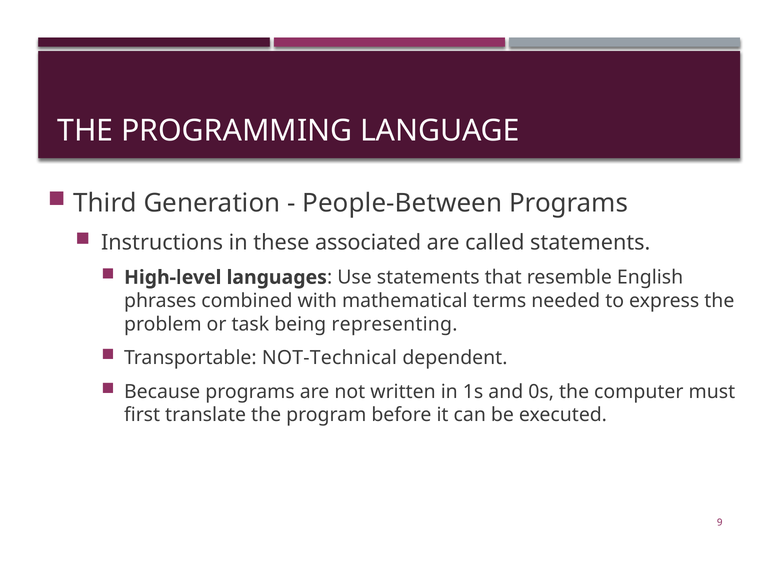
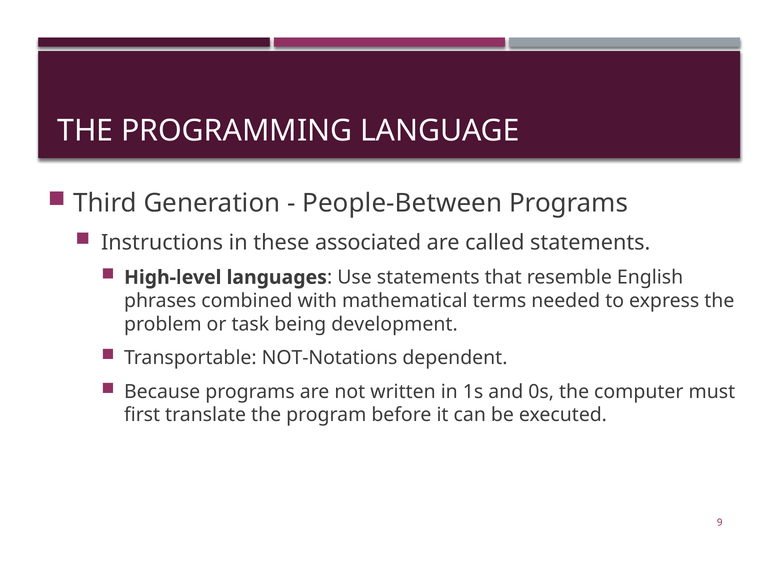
representing: representing -> development (395, 324)
NOT-Technical: NOT-Technical -> NOT-Notations (330, 358)
